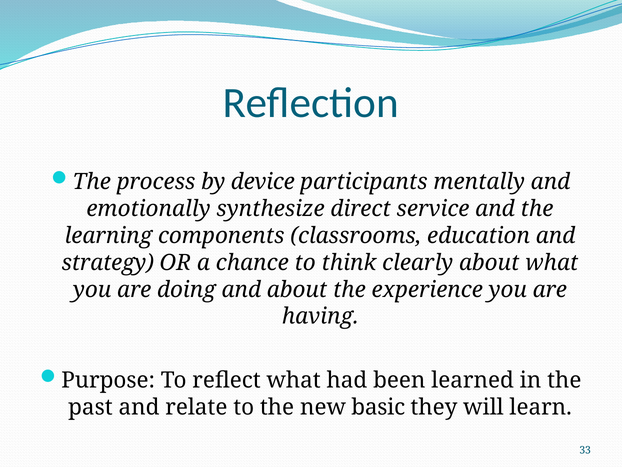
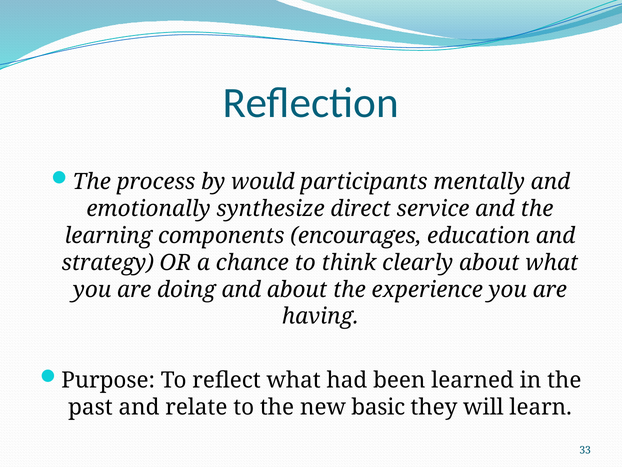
device: device -> would (263, 182)
classrooms: classrooms -> encourages (356, 235)
